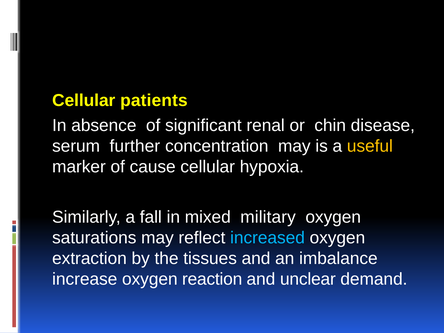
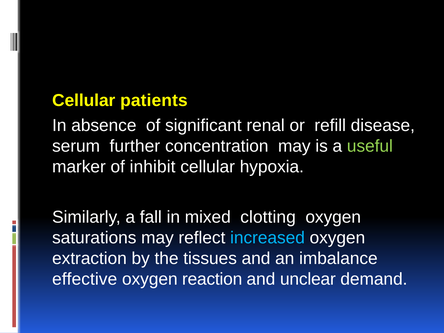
chin: chin -> refill (330, 125)
useful colour: yellow -> light green (370, 146)
cause: cause -> inhibit (153, 167)
military: military -> clotting (268, 217)
increase: increase -> effective (85, 279)
